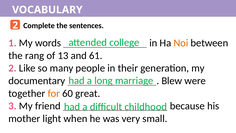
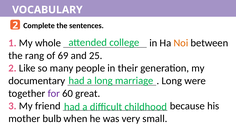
words: words -> whole (48, 43)
13: 13 -> 69 (63, 55)
61: 61 -> 25 (96, 55)
Blew: Blew -> Long (172, 81)
for colour: orange -> purple (54, 93)
light: light -> bulb (52, 118)
